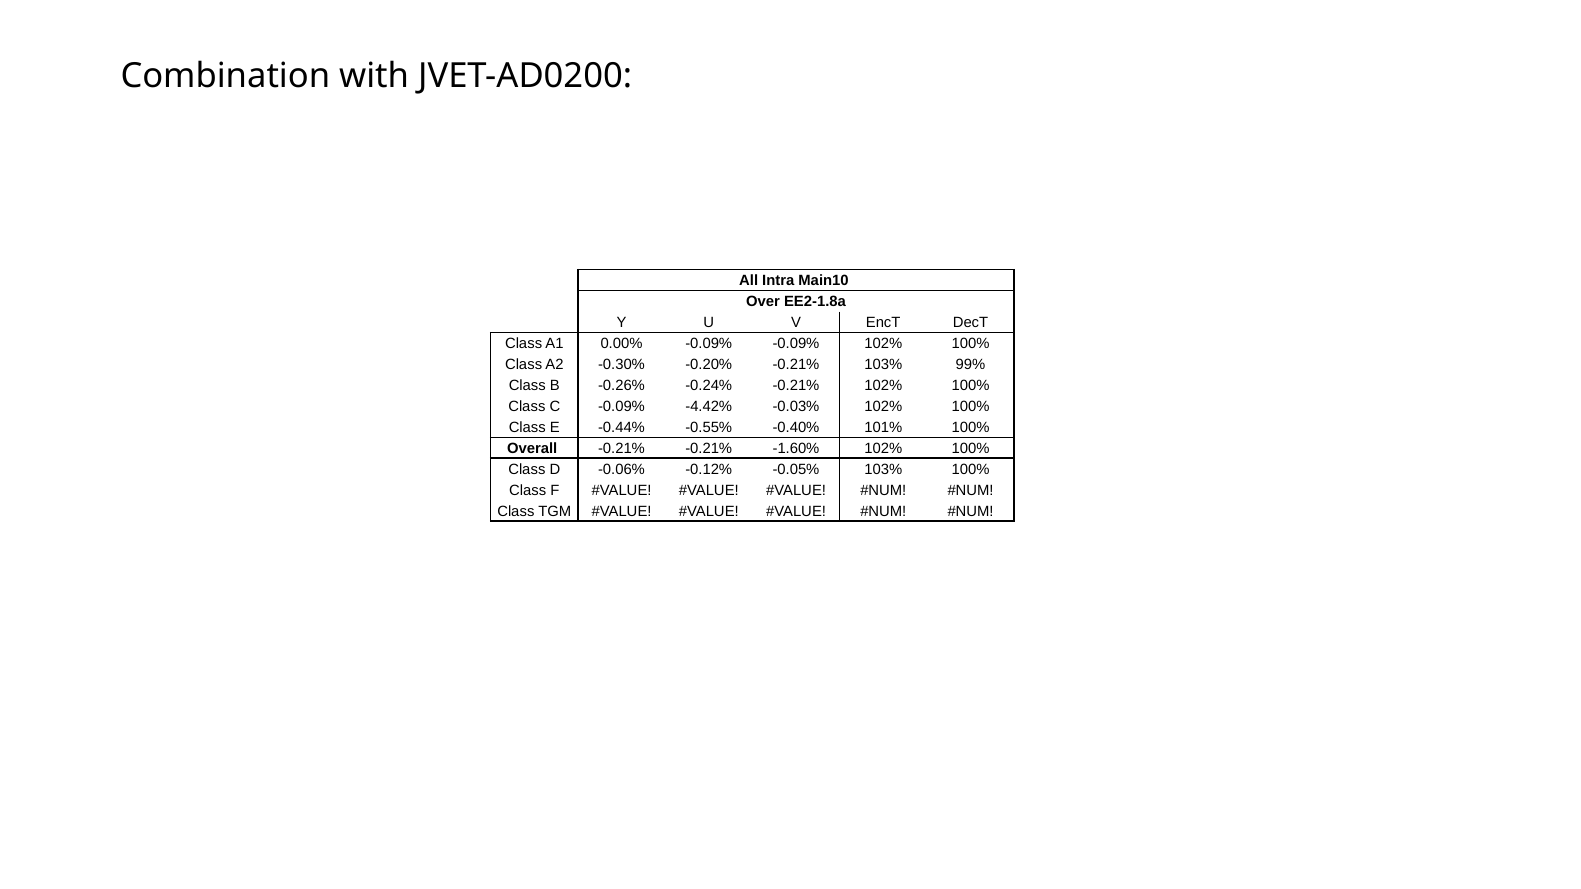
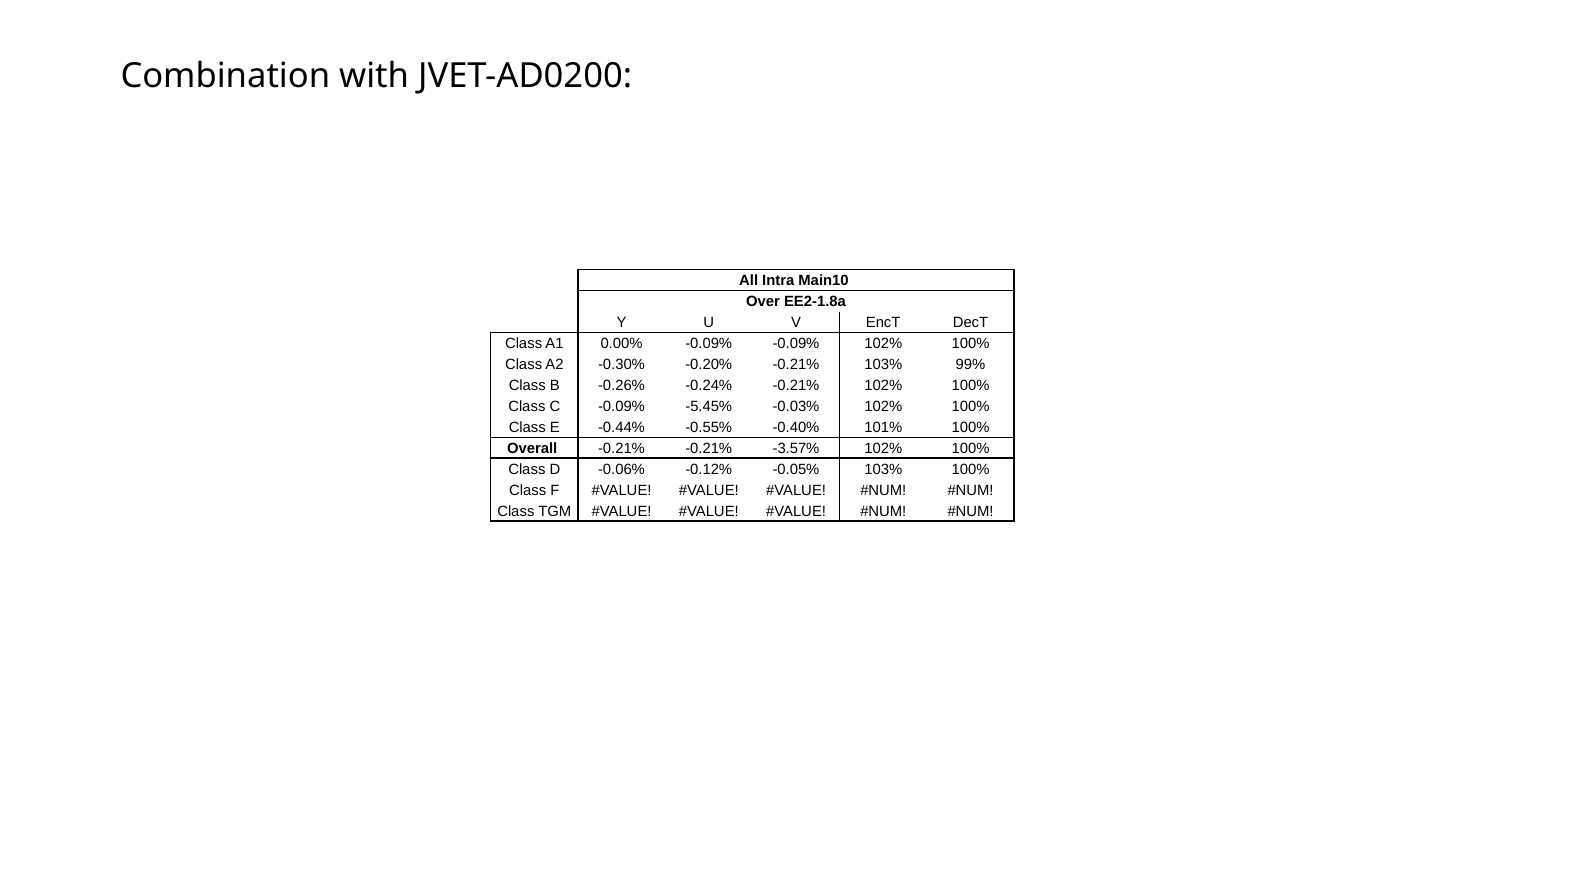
-4.42%: -4.42% -> -5.45% (709, 407)
-1.60%: -1.60% -> -3.57% (796, 449)
